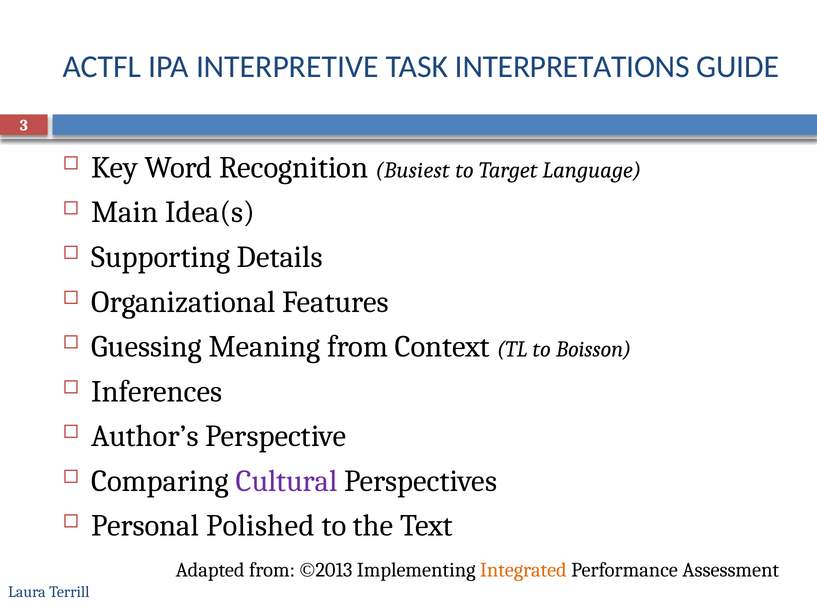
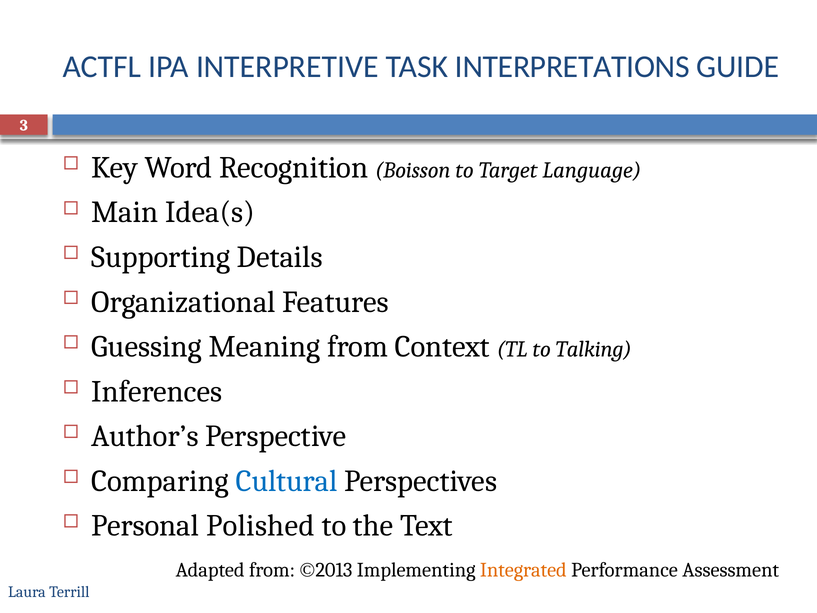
Busiest: Busiest -> Boisson (413, 170)
Boisson: Boisson -> Talking (594, 349)
Cultural colour: purple -> blue (287, 481)
